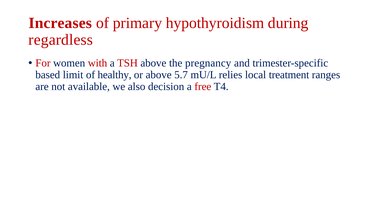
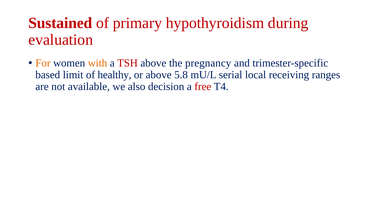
Increases: Increases -> Sustained (60, 23)
regardless: regardless -> evaluation (61, 40)
For colour: red -> orange (43, 63)
with colour: red -> orange (98, 63)
5.7: 5.7 -> 5.8 (181, 75)
relies: relies -> serial (231, 75)
treatment: treatment -> receiving (289, 75)
